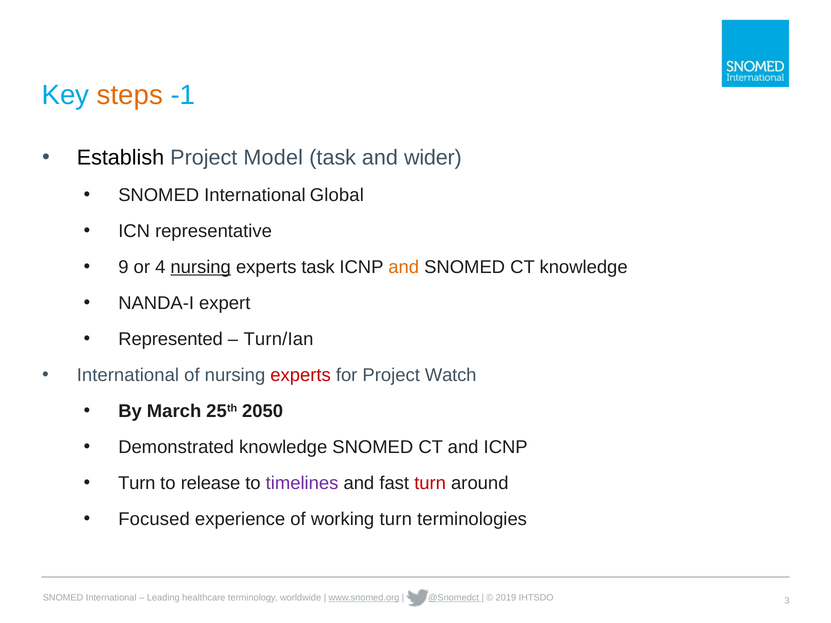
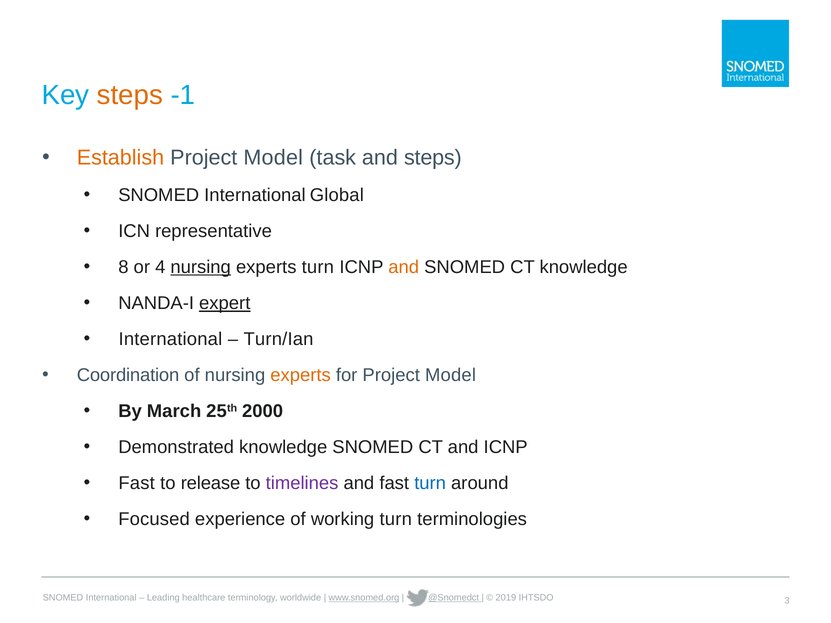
Establish colour: black -> orange (120, 158)
and wider: wider -> steps (433, 158)
9: 9 -> 8 (123, 267)
experts task: task -> turn (318, 267)
expert underline: none -> present (225, 303)
Represented: Represented -> International (170, 339)
International: International -> Coordination (128, 375)
experts colour: red -> orange (301, 375)
for Project Watch: Watch -> Model (451, 375)
2050: 2050 -> 2000 (263, 412)
Turn: Turn -> Fast (137, 484)
turn colour: red -> blue (430, 484)
